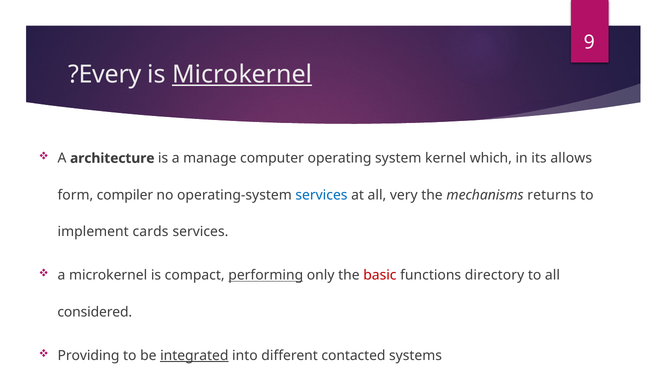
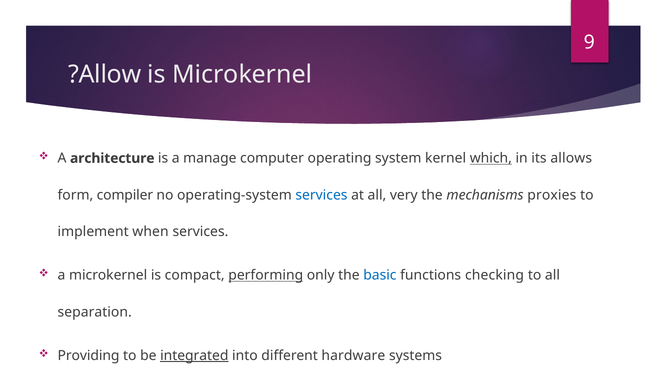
Every: Every -> Allow (110, 74)
Microkernel underline: present -> none (242, 74)
which underline: none -> present (491, 158)
returns: returns -> proxies (552, 195)
cards: cards -> when (151, 232)
basic colour: red -> blue (380, 275)
directory: directory -> checking (494, 275)
considered: considered -> separation (95, 312)
contacted: contacted -> hardware (353, 356)
